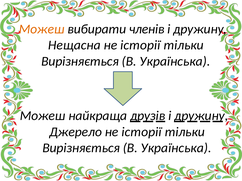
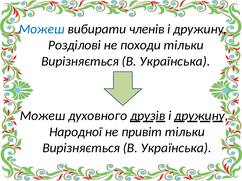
Можеш colour: orange -> blue (42, 29)
Нещасна: Нещасна -> Розділові (74, 45)
історії: історії -> походи (140, 45)
найкраща: найкраща -> духовного (98, 116)
Джерело: Джерело -> Народної (76, 132)
історії: історії -> привіт (142, 132)
